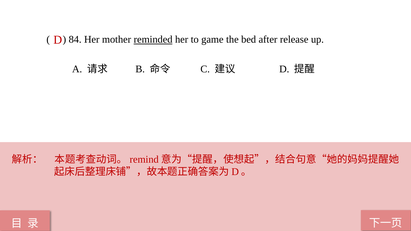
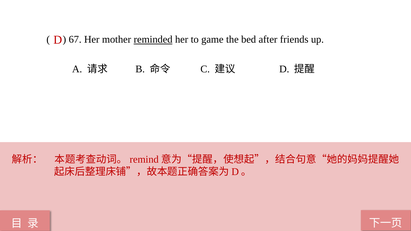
84: 84 -> 67 (75, 40)
release: release -> friends (294, 40)
